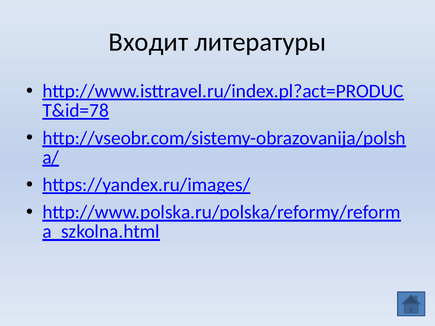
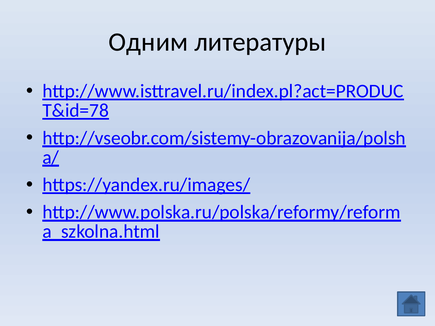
Входит: Входит -> Одним (148, 42)
